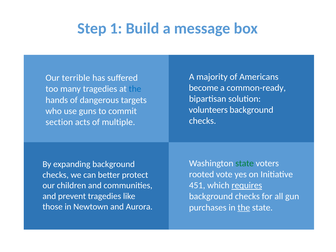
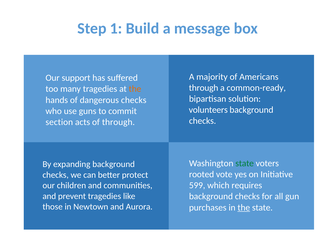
terrible: terrible -> support (76, 78)
become: become -> through (204, 88)
the colour: blue -> orange (135, 89)
dangerous targets: targets -> checks (134, 100)
of multiple: multiple -> through (118, 122)
451: 451 -> 599 (197, 185)
requires underline: present -> none (247, 185)
